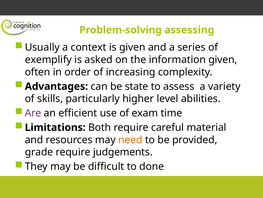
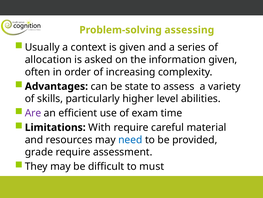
exemplify: exemplify -> allocation (48, 59)
Both: Both -> With (100, 127)
need colour: orange -> blue (130, 139)
judgements: judgements -> assessment (123, 152)
done: done -> must (152, 166)
